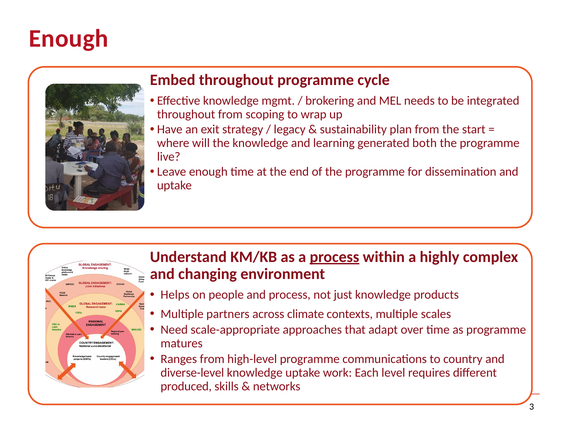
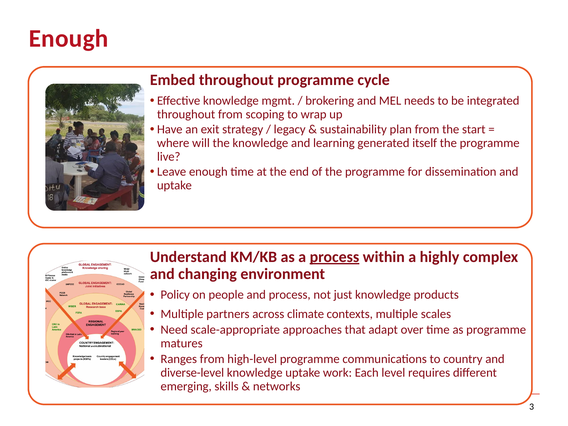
both: both -> itself (425, 143)
Helps: Helps -> Policy (175, 295)
produced: produced -> emerging (186, 386)
